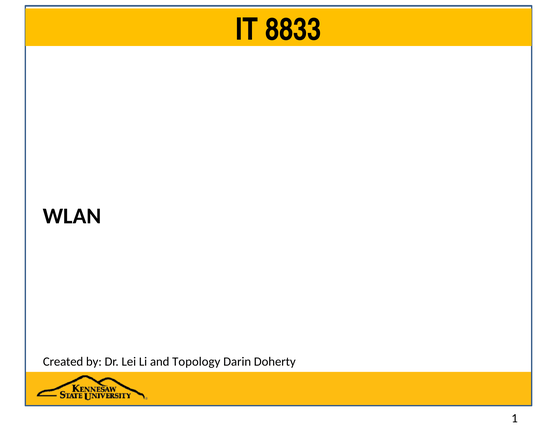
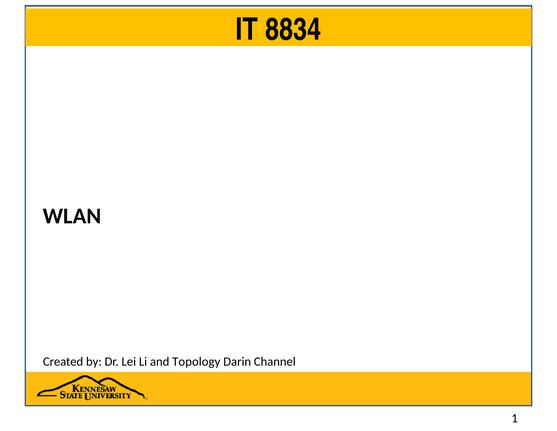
8833: 8833 -> 8834 (293, 30)
Doherty: Doherty -> Channel (275, 361)
